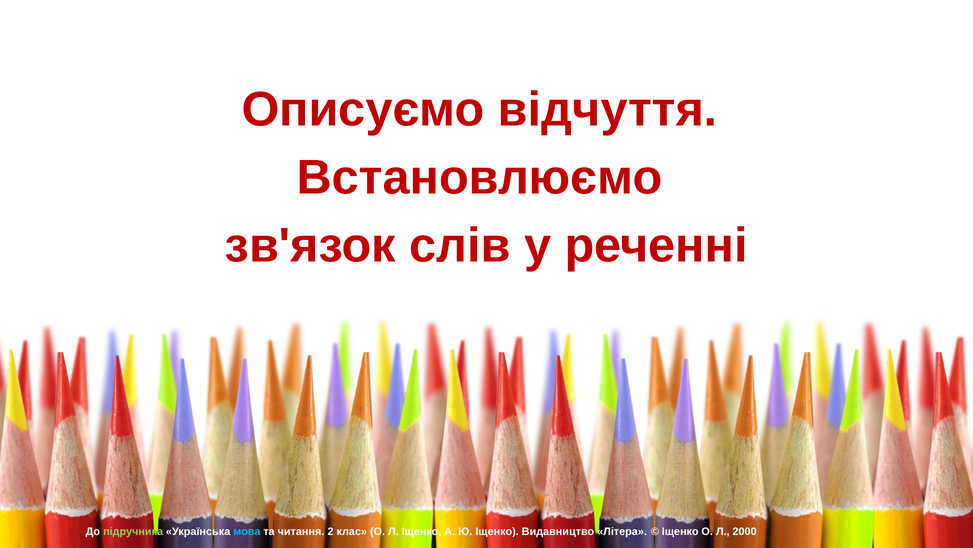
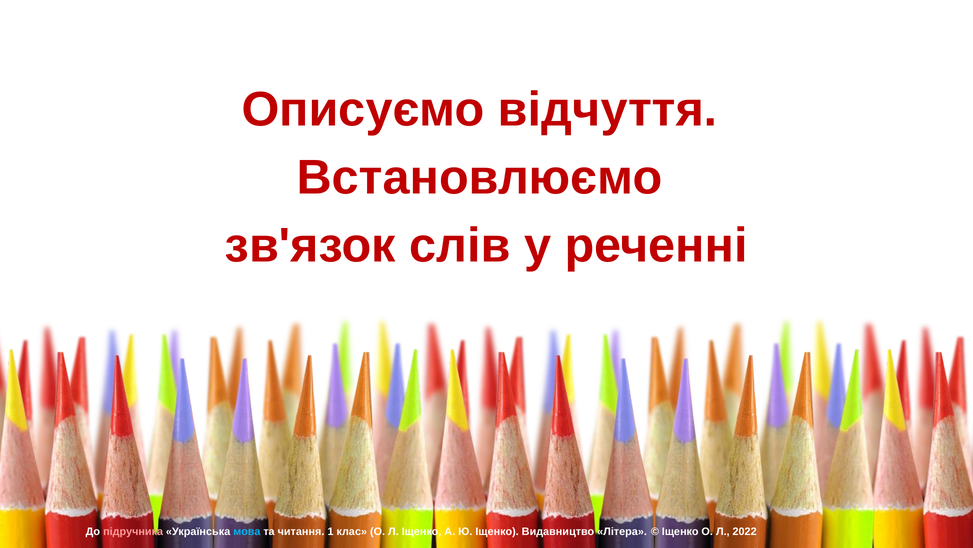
підручника colour: light green -> pink (133, 531)
2: 2 -> 1 (331, 531)
2000: 2000 -> 2022 (745, 531)
